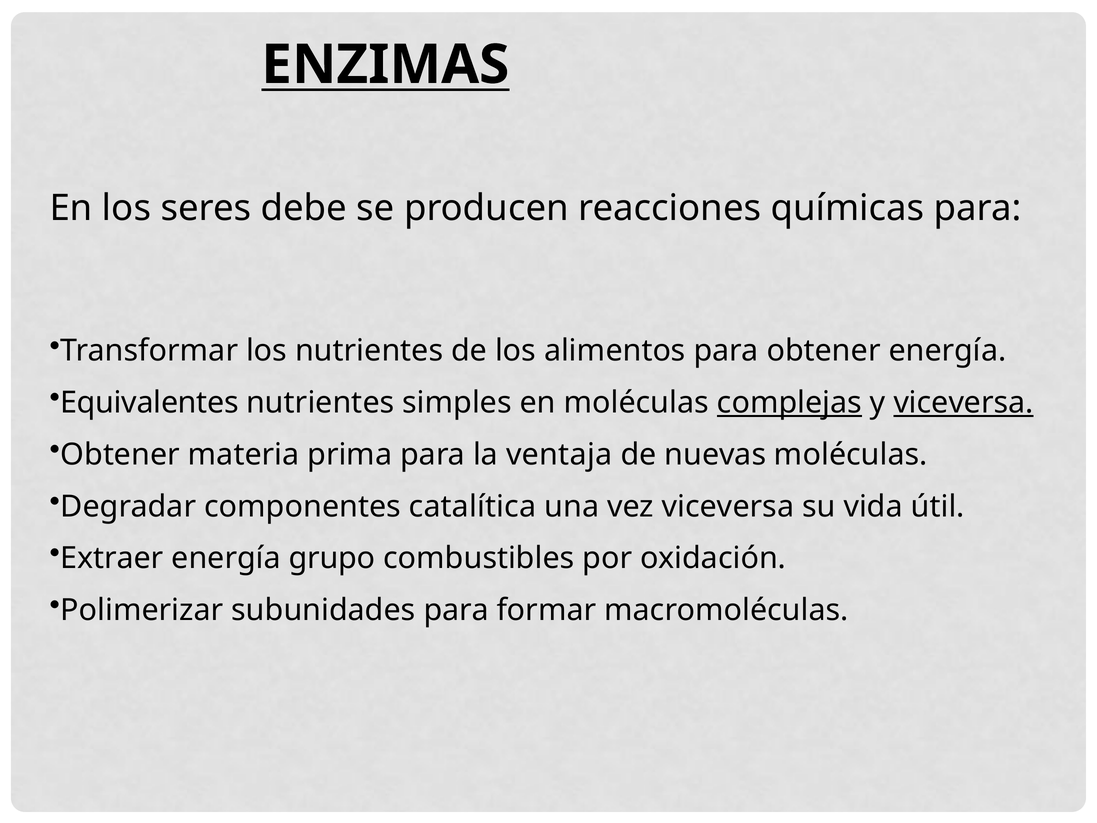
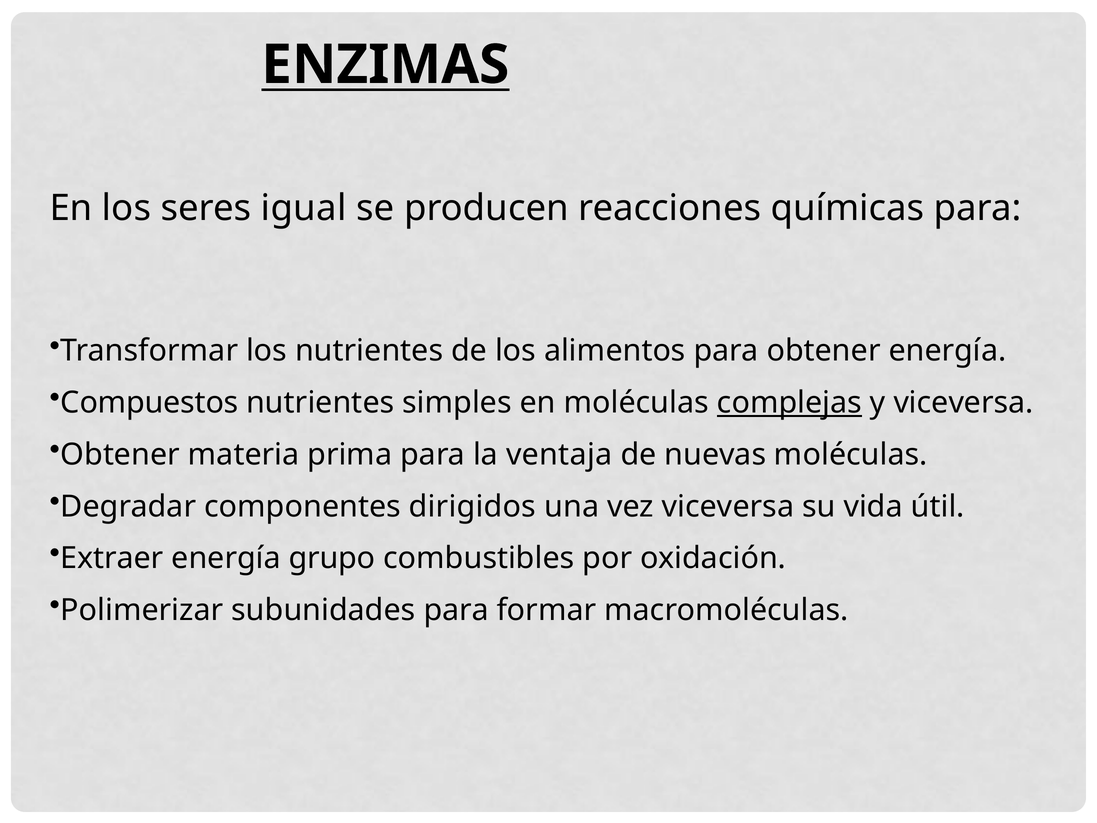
debe: debe -> igual (304, 208)
Equivalentes: Equivalentes -> Compuestos (149, 403)
viceversa underline: present -> none (963, 403)
catalítica: catalítica -> dirigidos (472, 506)
